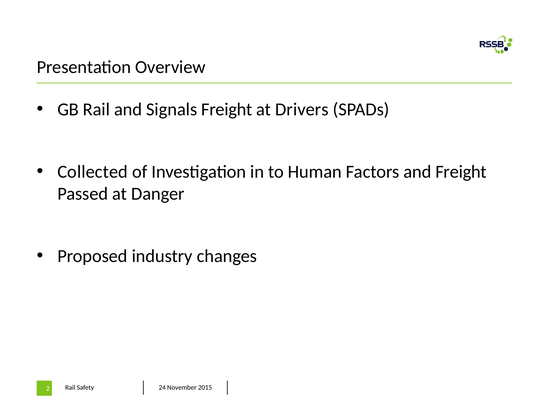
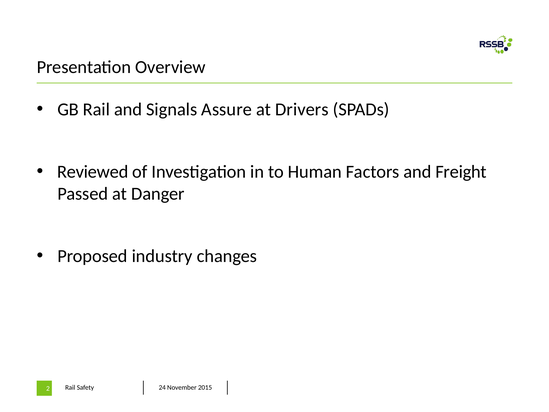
Signals Freight: Freight -> Assure (227, 110)
Collected: Collected -> Reviewed (93, 172)
